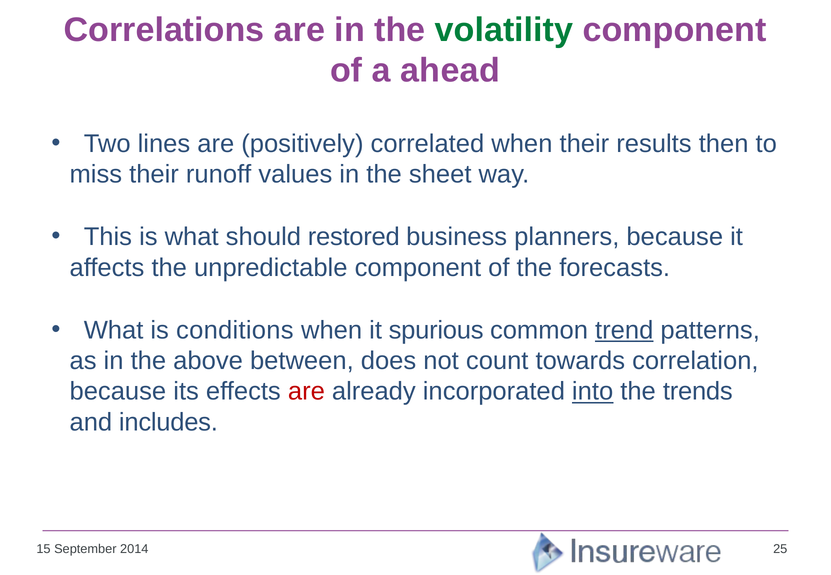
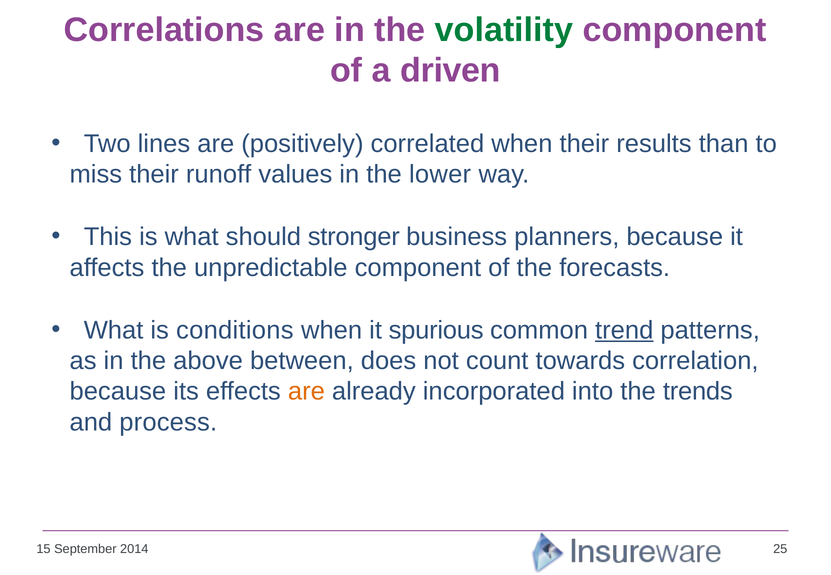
ahead: ahead -> driven (450, 71)
then: then -> than (724, 144)
sheet: sheet -> lower (440, 174)
restored: restored -> stronger (354, 237)
are colour: red -> orange (306, 392)
into underline: present -> none (593, 392)
includes: includes -> process (168, 422)
